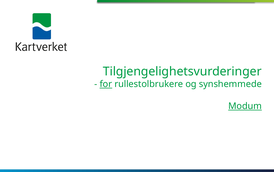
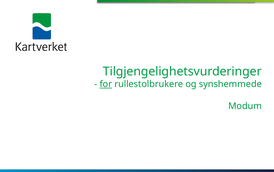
Modum underline: present -> none (245, 106)
